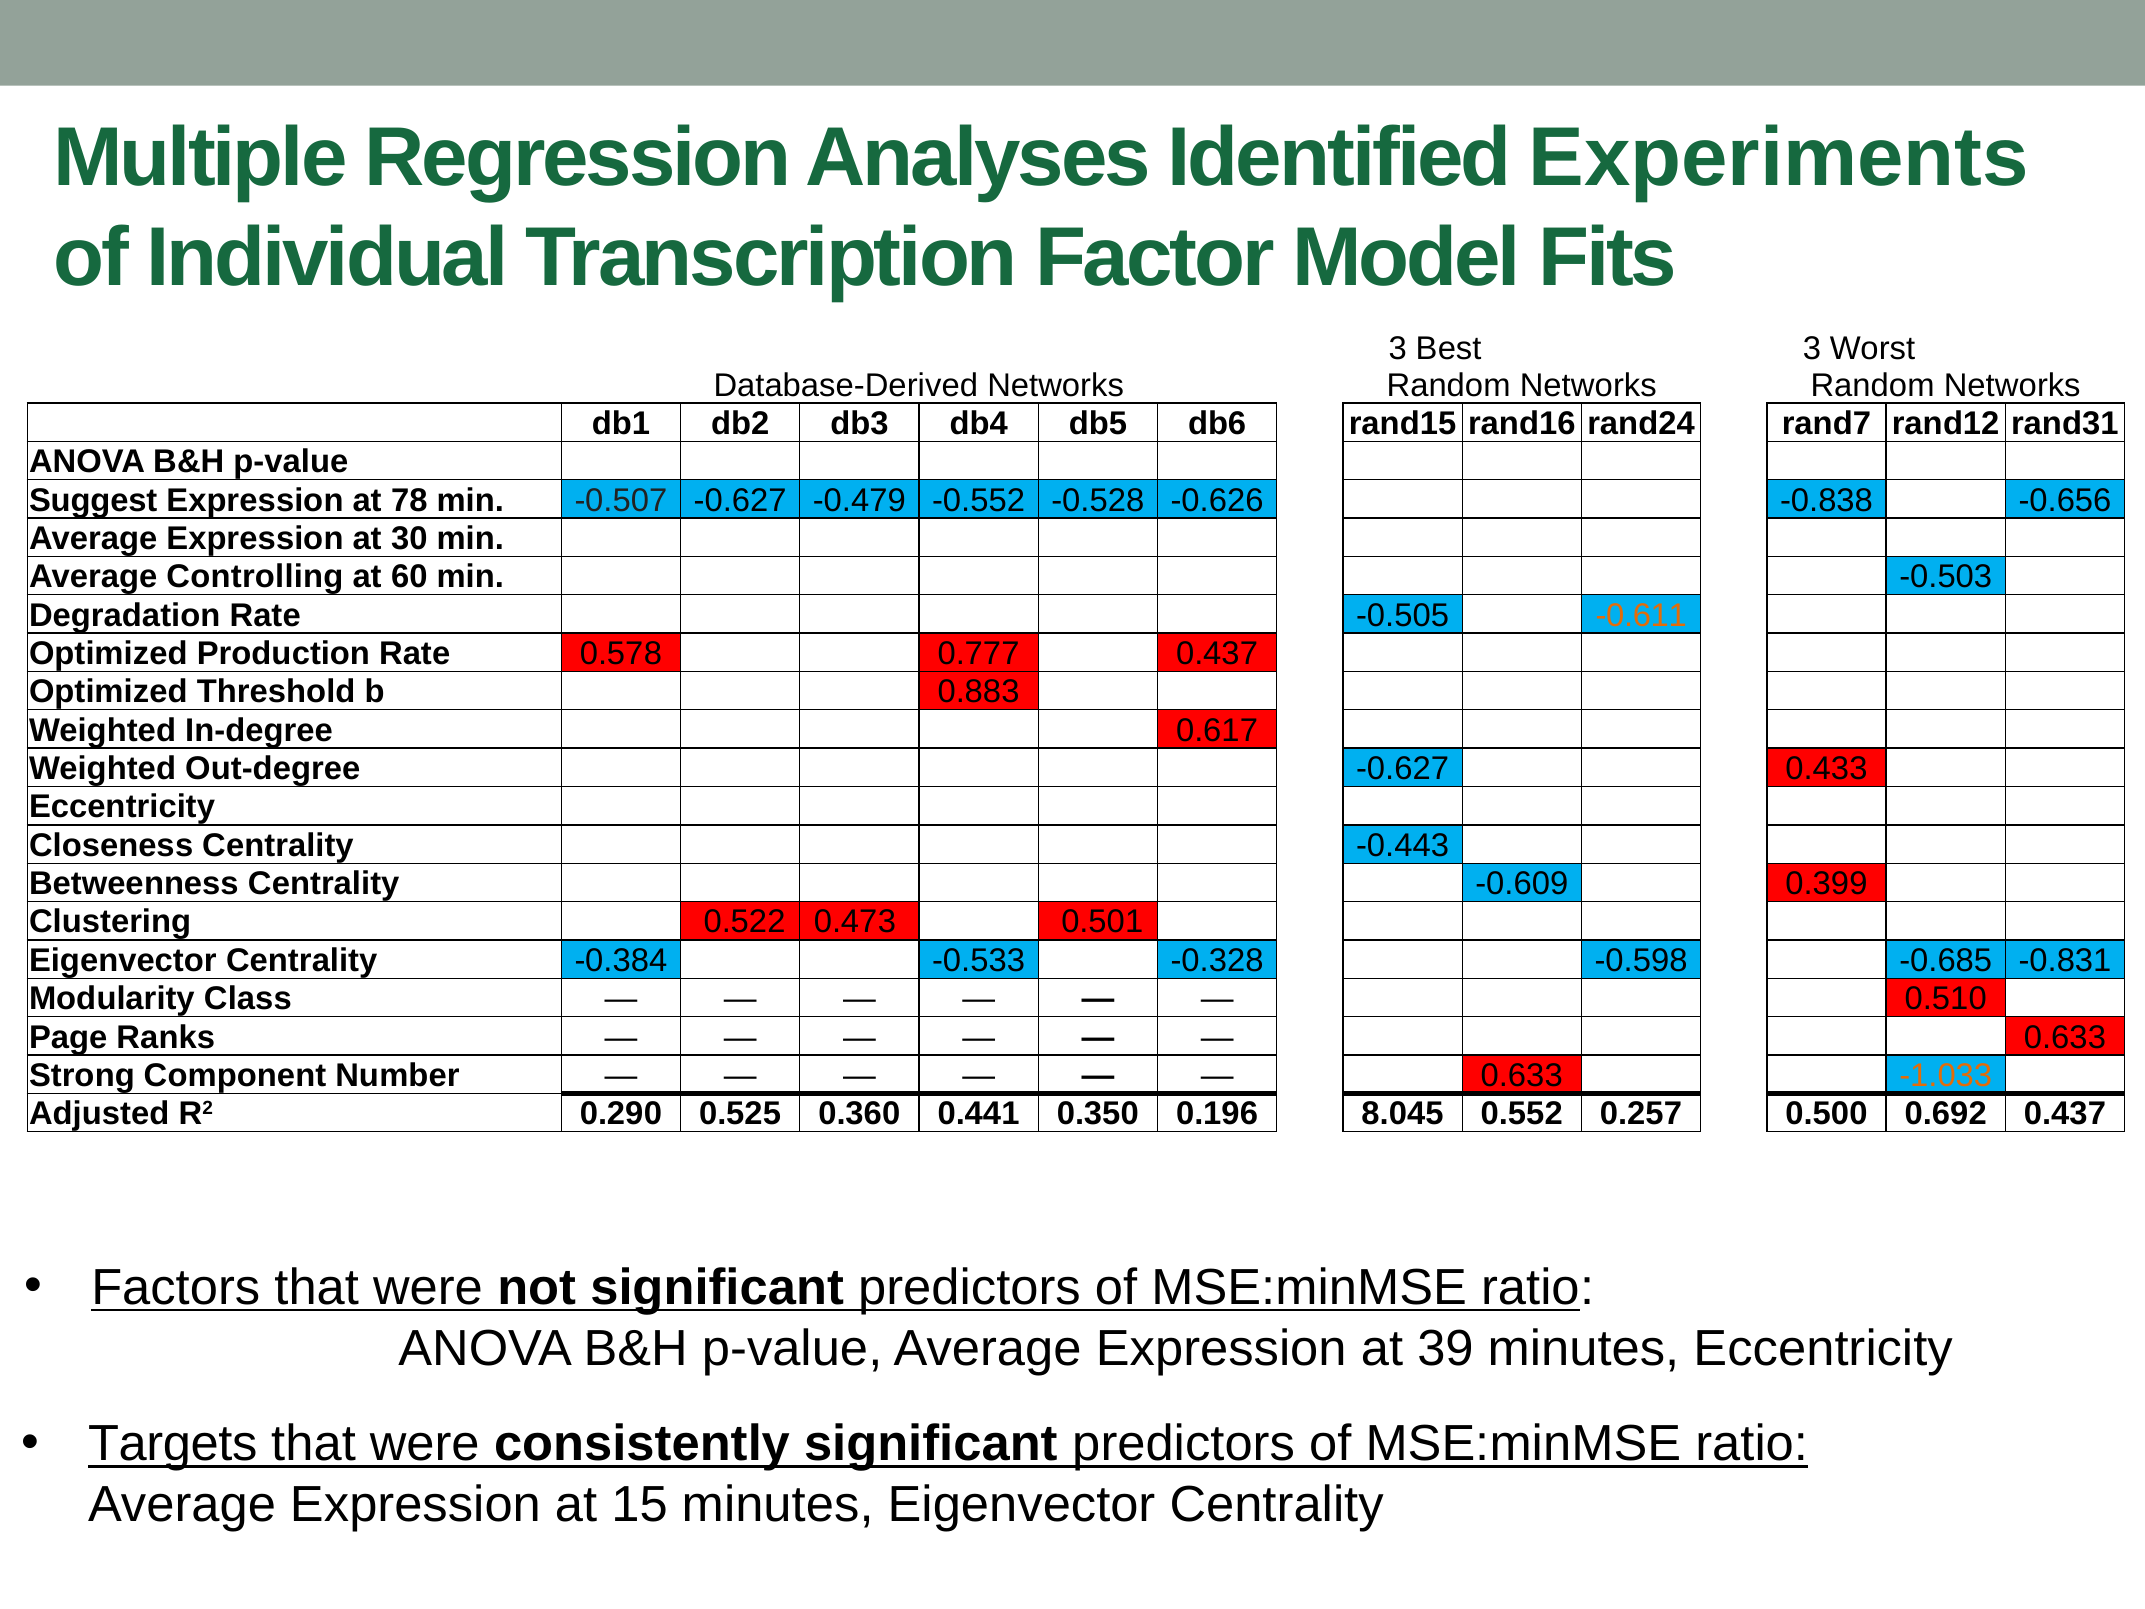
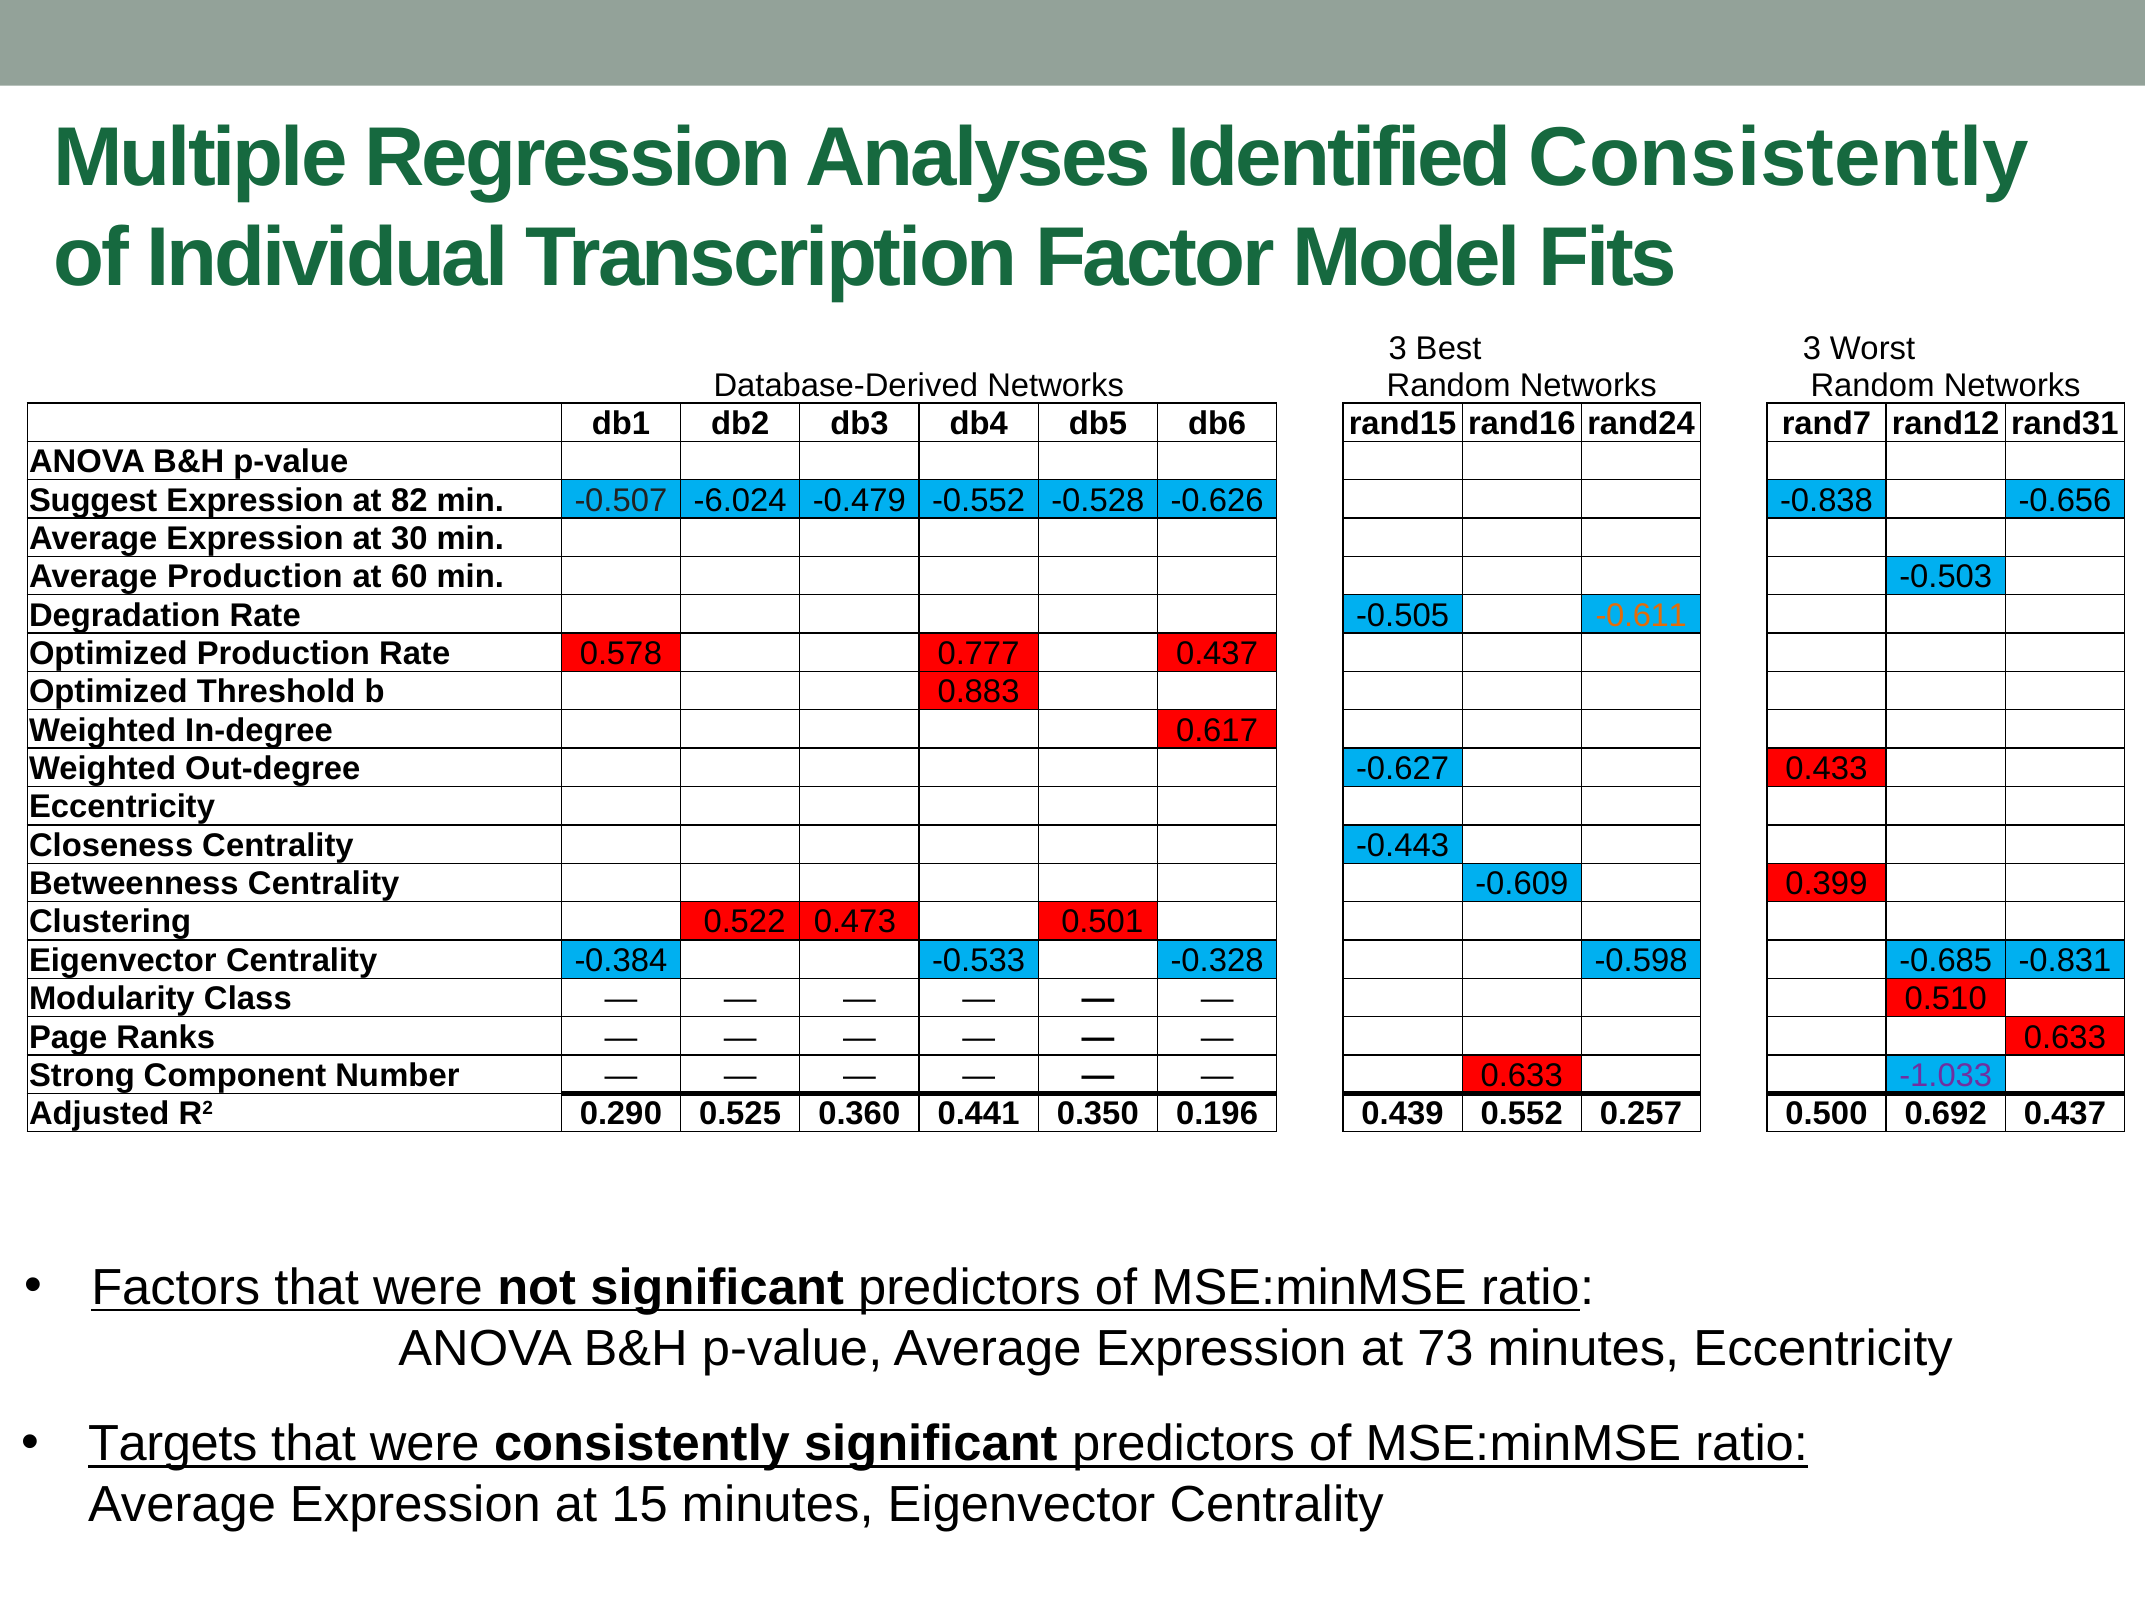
Identified Experiments: Experiments -> Consistently (1779, 158)
78: 78 -> 82 (409, 500)
-0.507 -0.627: -0.627 -> -6.024 (740, 500)
Average Controlling: Controlling -> Production (255, 577)
-1.033 colour: orange -> purple (1946, 1075)
8.045: 8.045 -> 0.439 (1403, 1114)
39: 39 -> 73 (1445, 1348)
